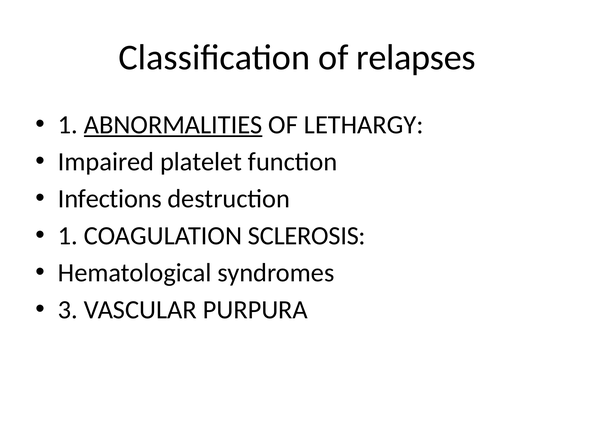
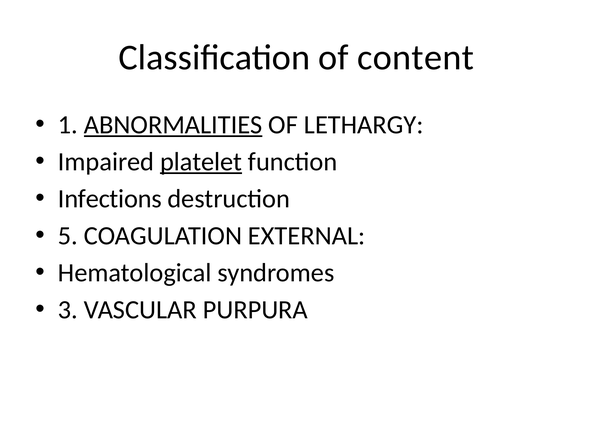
relapses: relapses -> content (416, 58)
platelet underline: none -> present (201, 162)
1: 1 -> 5 (68, 236)
SCLEROSIS: SCLEROSIS -> EXTERNAL (307, 236)
